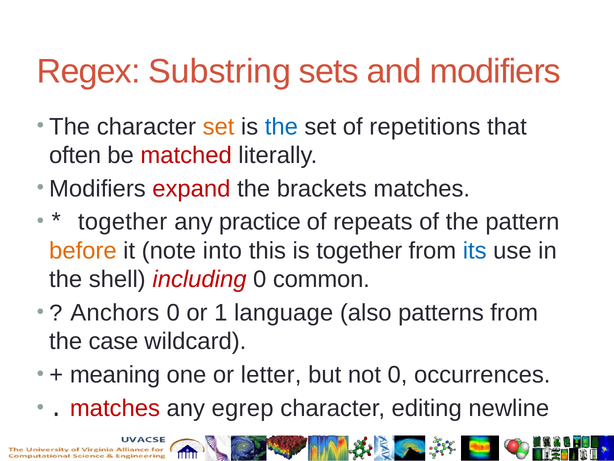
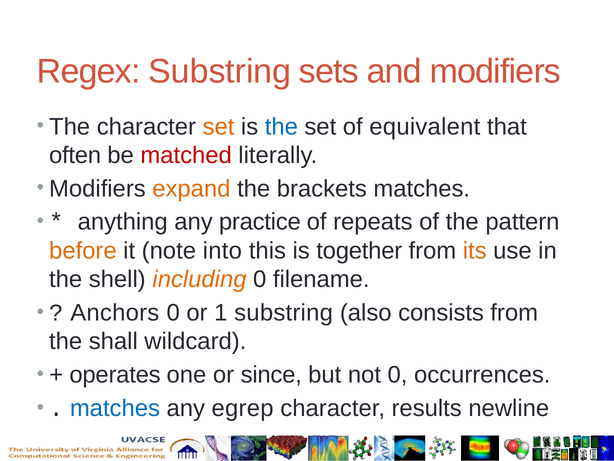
repetitions: repetitions -> equivalent (425, 126)
expand colour: red -> orange (191, 188)
together: together -> anything (123, 222)
its colour: blue -> orange (475, 250)
including colour: red -> orange (200, 279)
common: common -> filename (321, 279)
1 language: language -> substring (284, 312)
patterns: patterns -> consists (441, 312)
case: case -> shall (113, 341)
meaning: meaning -> operates (115, 374)
letter: letter -> since (271, 374)
matches colour: red -> blue (115, 408)
editing: editing -> results (427, 408)
